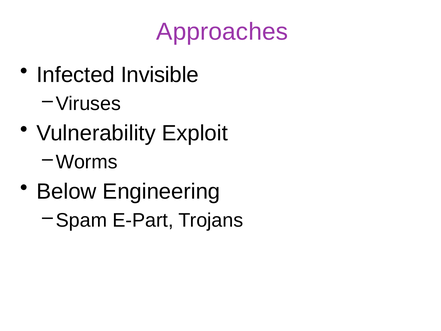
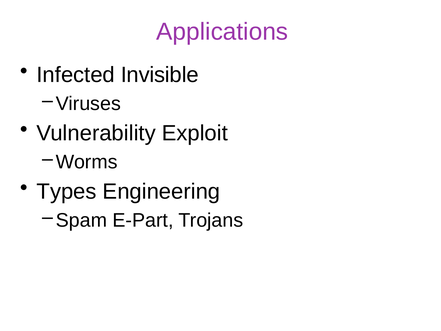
Approaches: Approaches -> Applications (222, 32)
Below: Below -> Types (67, 191)
